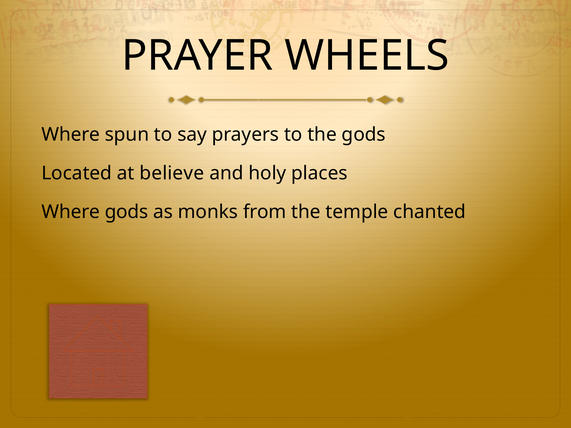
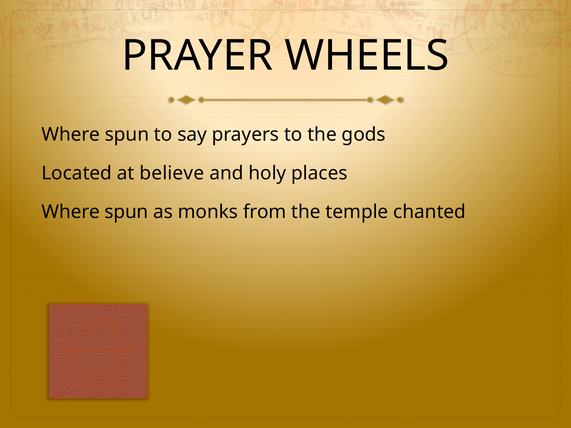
gods: gods -> spun (127, 212)
